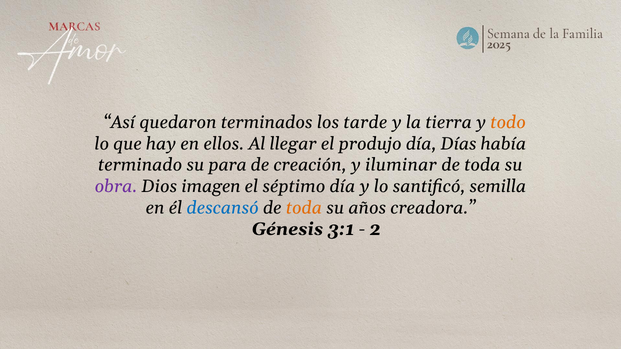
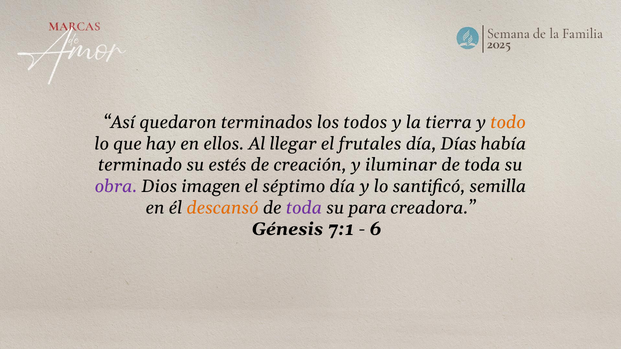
tarde: tarde -> todos (365, 123)
produjo: produjo -> frutales (370, 144)
para: para -> estés (228, 165)
descansó colour: blue -> orange (223, 208)
toda colour: orange -> purple (304, 208)
años: años -> para (367, 208)
3:1: 3:1 -> 7:1 (341, 229)
2: 2 -> 6 (375, 229)
